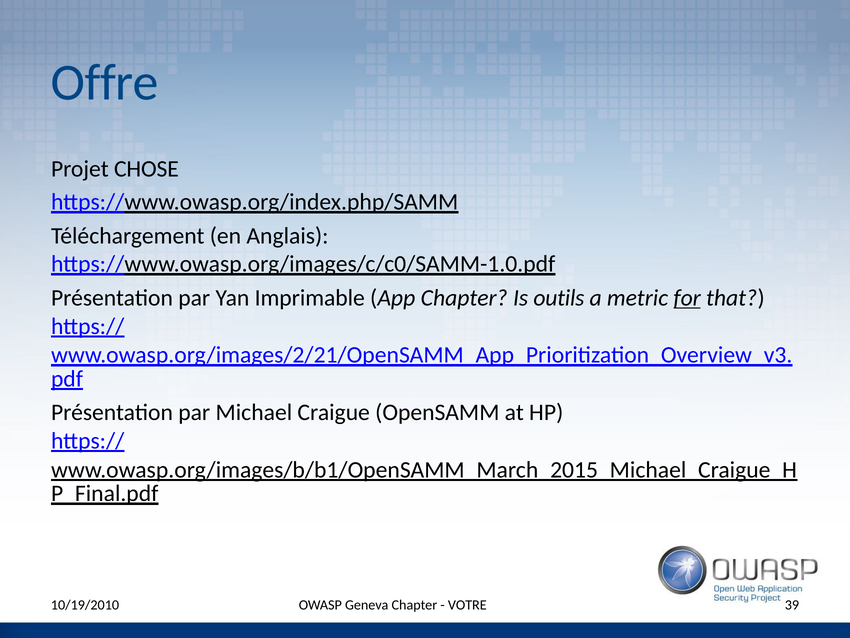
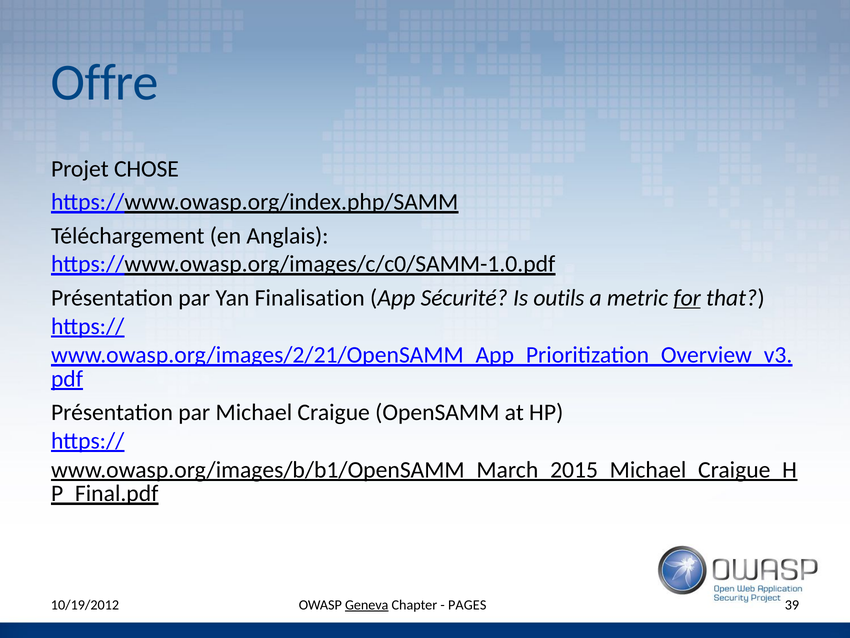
Imprimable: Imprimable -> Finalisation (310, 298)
App Chapter: Chapter -> Sécurité (464, 298)
10/19/2010: 10/19/2010 -> 10/19/2012 (85, 605)
Geneva underline: none -> present (367, 605)
VOTRE: VOTRE -> PAGES (467, 605)
